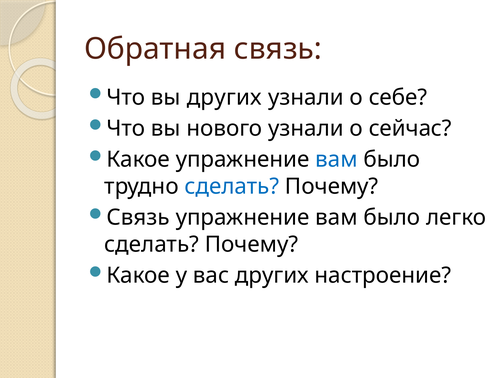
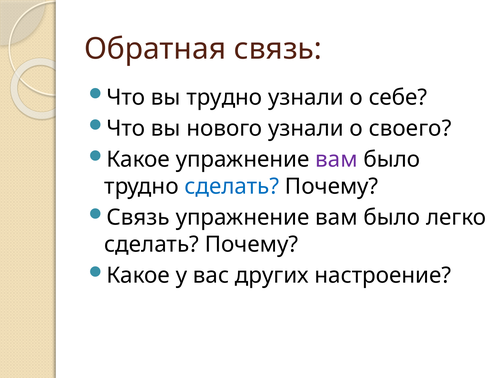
вы других: других -> трудно (224, 97)
сейчас: сейчас -> своего (410, 128)
вам colour: blue -> purple (336, 159)
